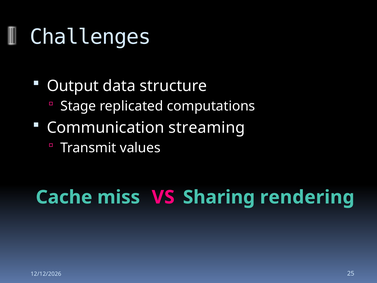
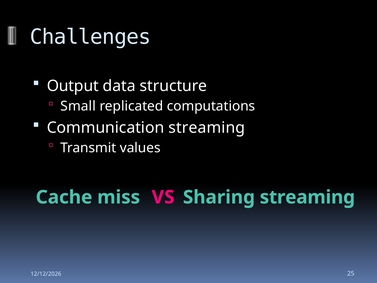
Stage: Stage -> Small (78, 106)
Sharing rendering: rendering -> streaming (307, 197)
